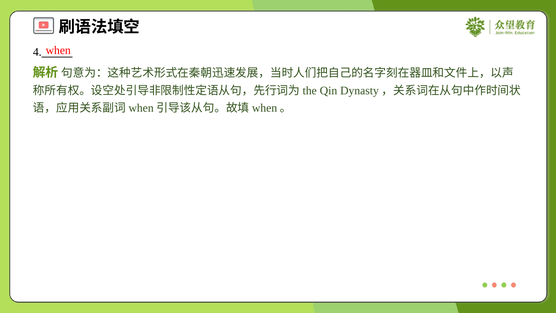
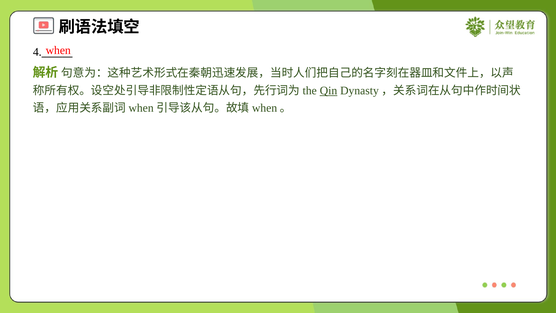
Qin underline: none -> present (329, 91)
